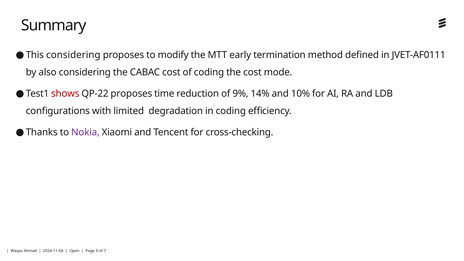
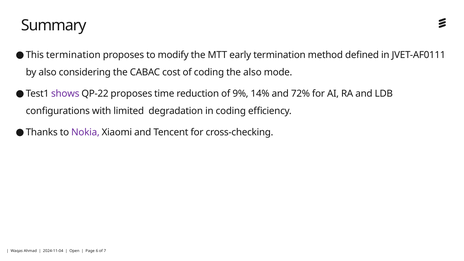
This considering: considering -> termination (73, 55)
the cost: cost -> also (252, 72)
shows colour: red -> purple (65, 94)
10%: 10% -> 72% (300, 94)
